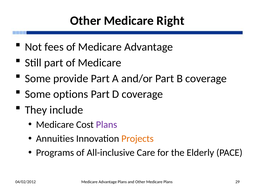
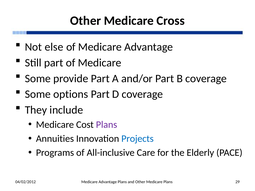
Right: Right -> Cross (171, 21)
fees: fees -> else (54, 47)
Projects colour: orange -> blue (137, 139)
